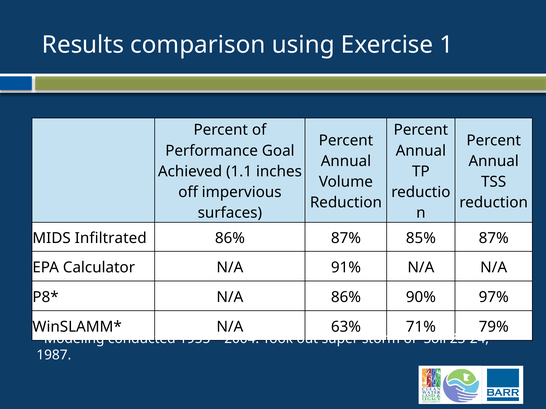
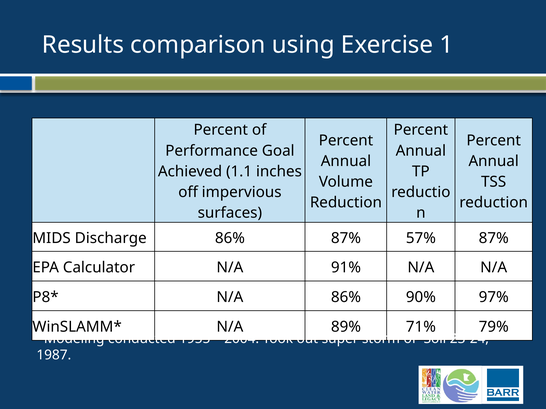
Infiltrated: Infiltrated -> Discharge (111, 238)
85%: 85% -> 57% (421, 238)
63%: 63% -> 89% (346, 327)
